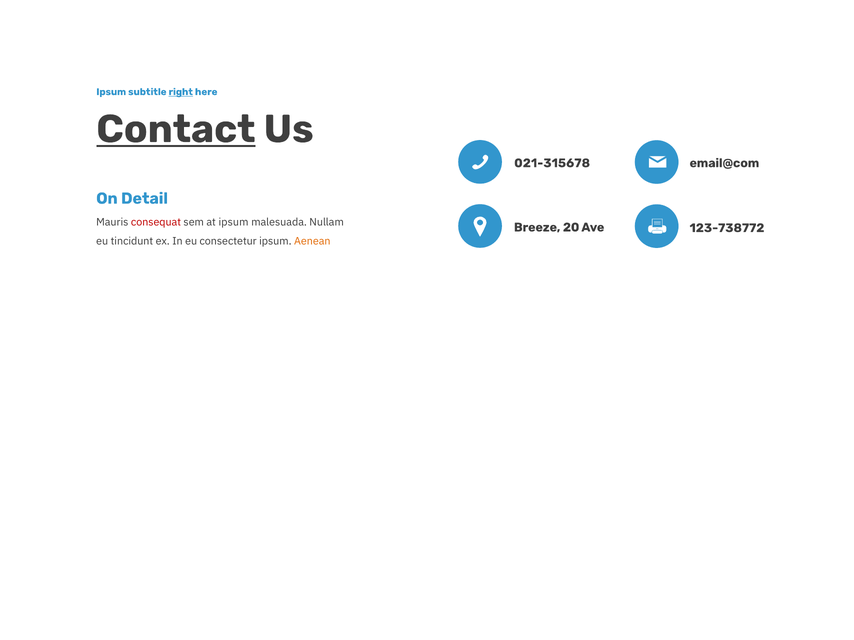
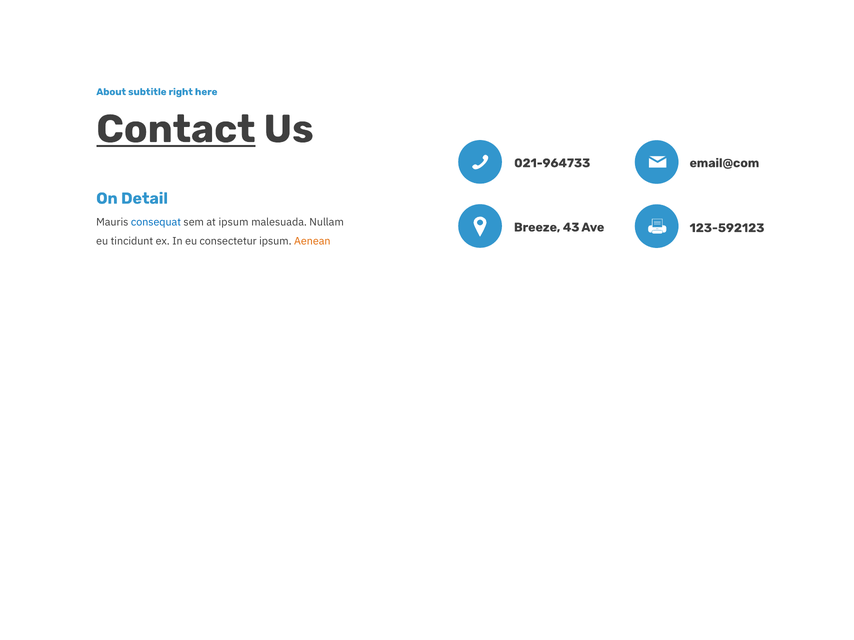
Ipsum: Ipsum -> About (111, 92)
right underline: present -> none (181, 92)
021-315678: 021-315678 -> 021-964733 (552, 163)
consequat colour: red -> blue (156, 222)
20: 20 -> 43 (571, 228)
123-738772: 123-738772 -> 123-592123 (727, 228)
